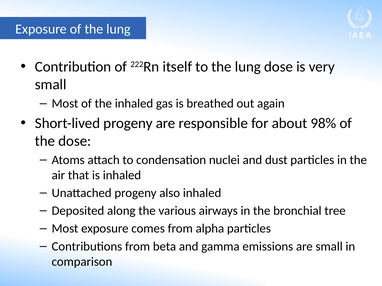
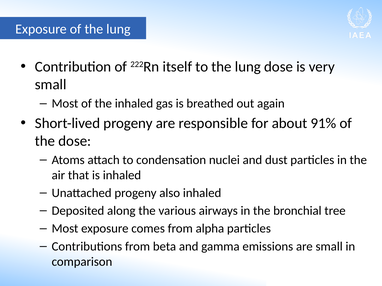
98%: 98% -> 91% (323, 123)
